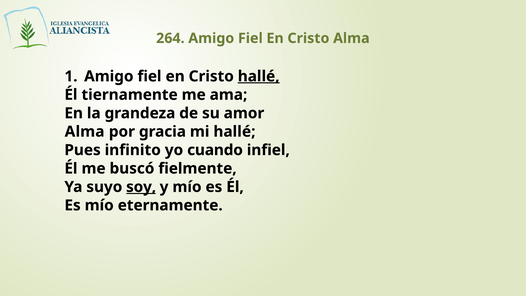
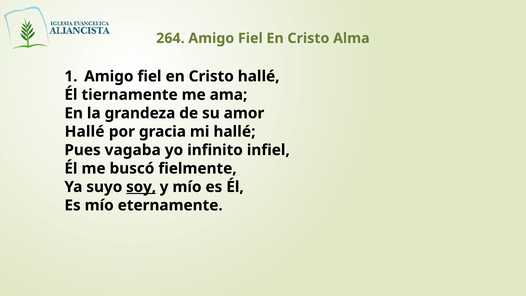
hallé underline: present -> none (259, 76)
Alma: Alma -> Hallé (85, 132)
infinito: infinito -> vagaba (133, 150)
cuando: cuando -> infinito (215, 150)
